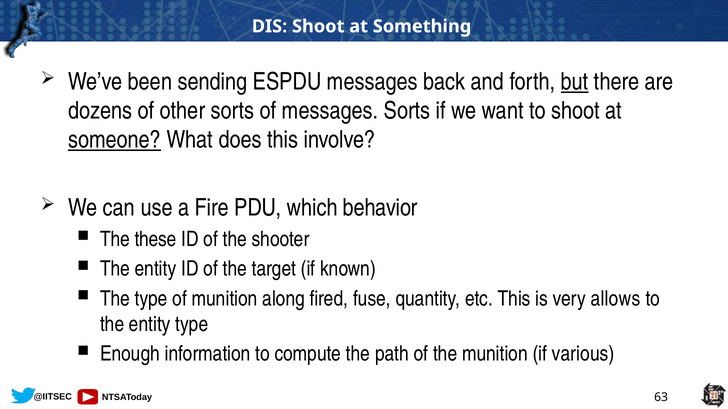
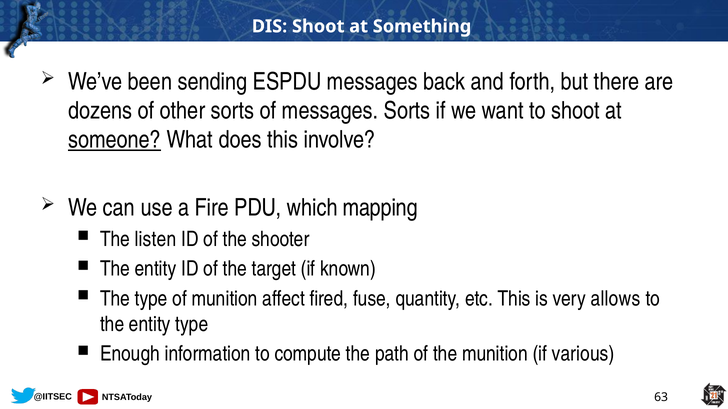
but underline: present -> none (575, 82)
behavior: behavior -> mapping (380, 208)
these: these -> listen (155, 239)
along: along -> affect (284, 299)
